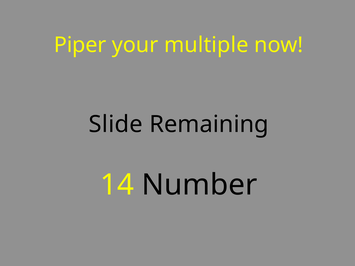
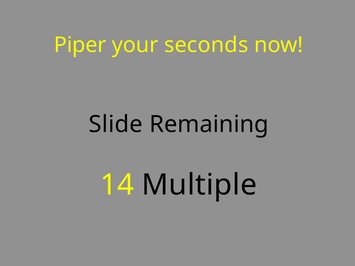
multiple: multiple -> seconds (206, 45)
Number: Number -> Multiple (199, 185)
